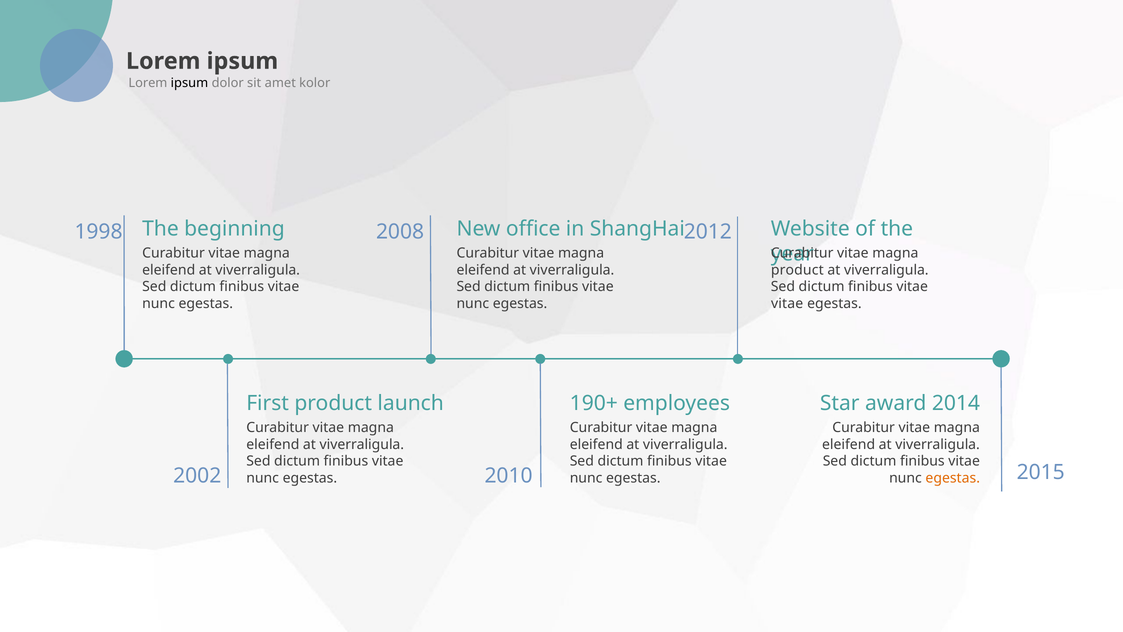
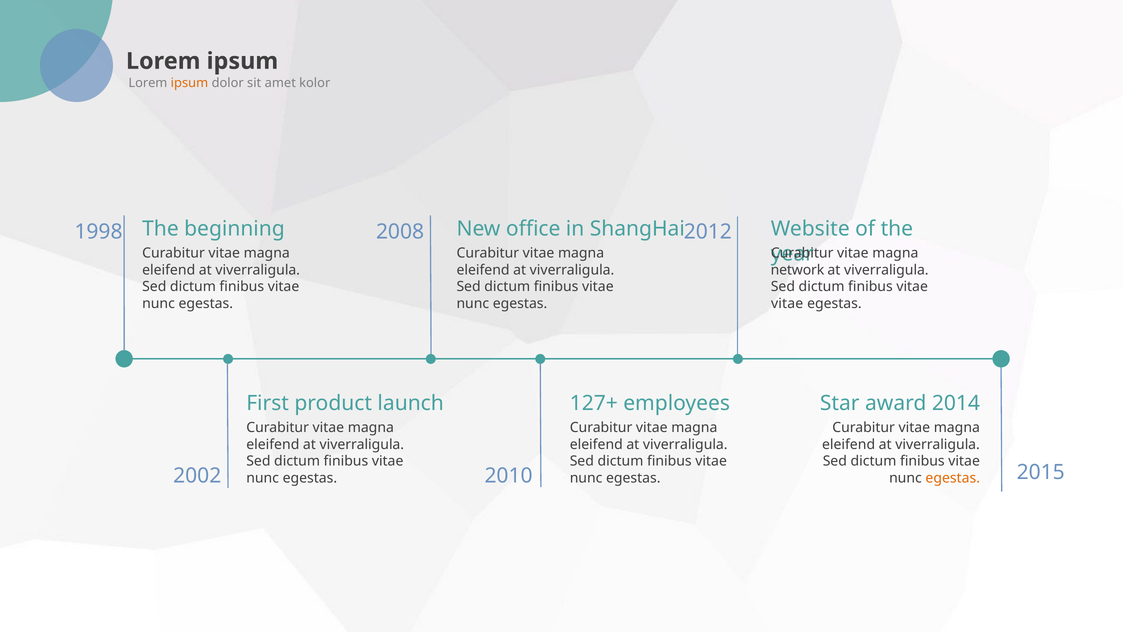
ipsum colour: black -> orange (189, 83)
product: product -> network (797, 270)
190+: 190+ -> 127+ (594, 403)
